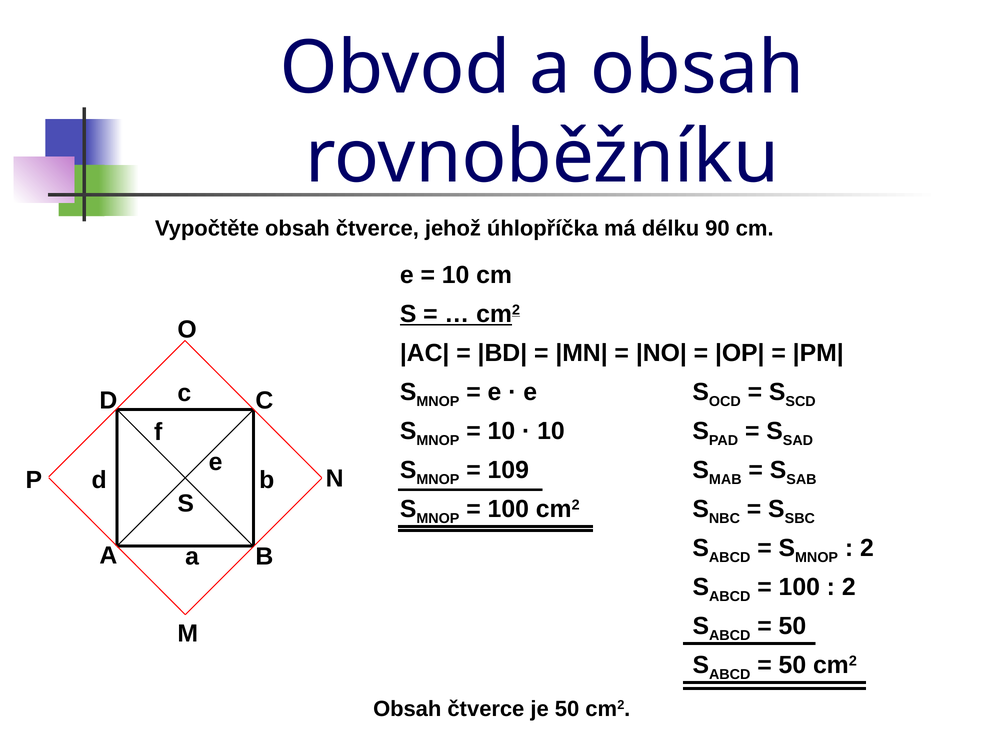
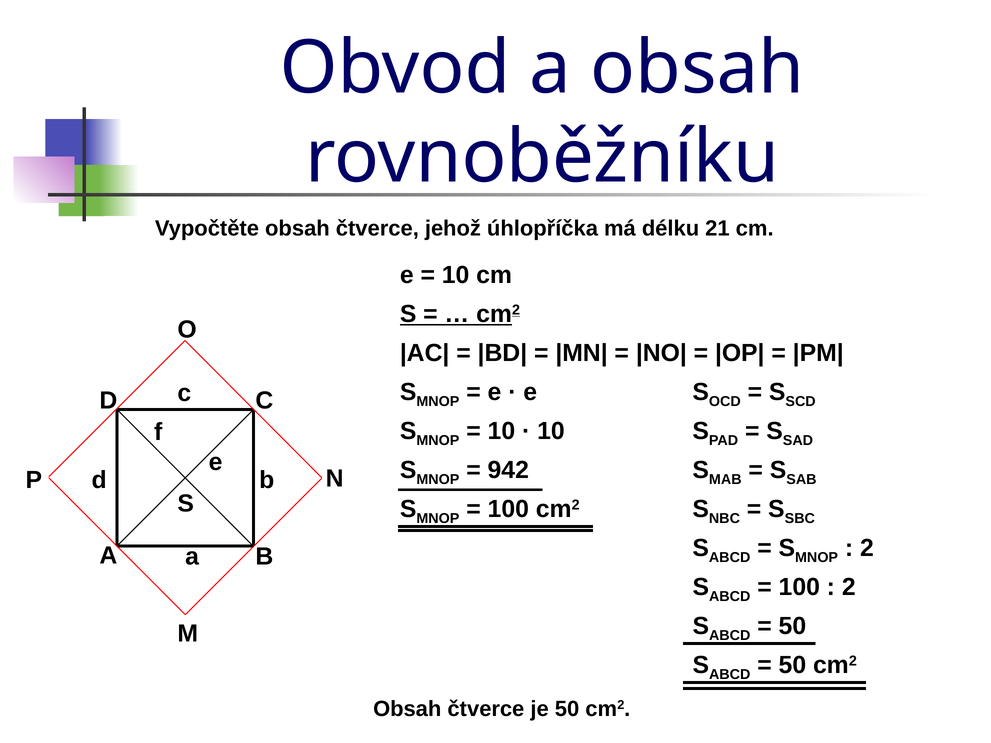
90: 90 -> 21 (717, 229)
109: 109 -> 942 (508, 470)
